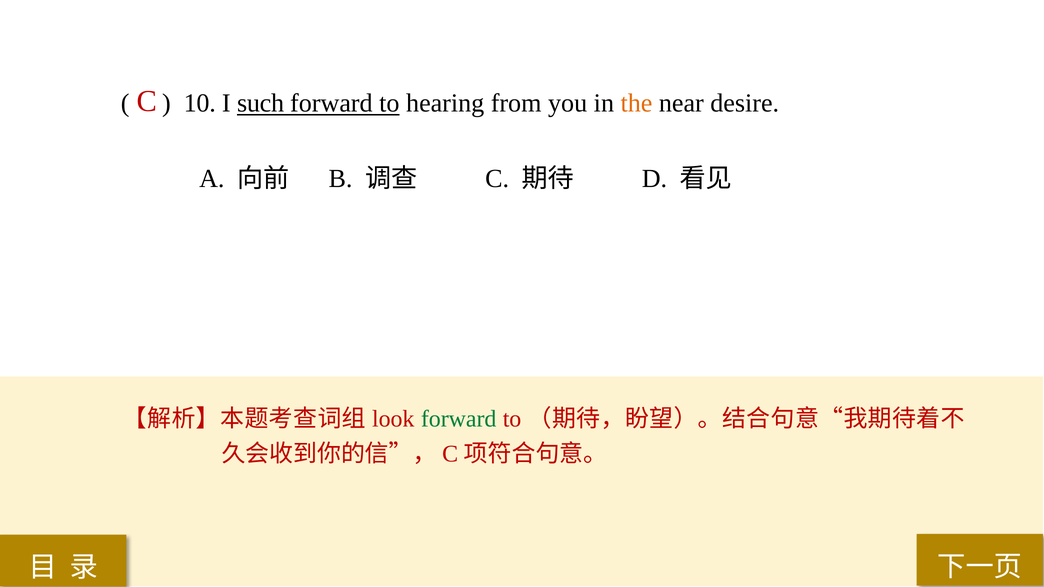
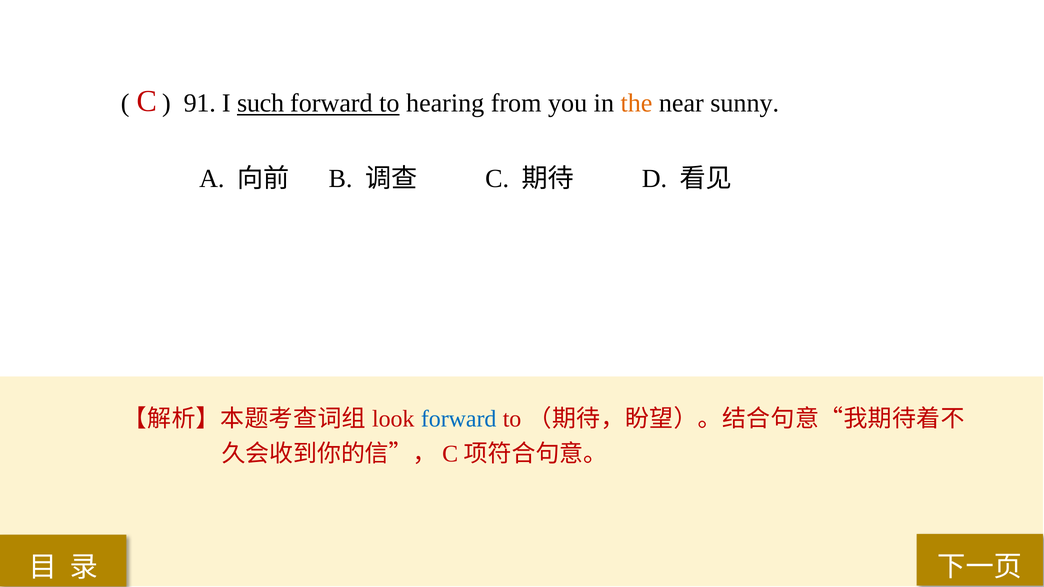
10: 10 -> 91 (200, 103)
desire: desire -> sunny (745, 103)
forward colour: green -> blue (459, 419)
